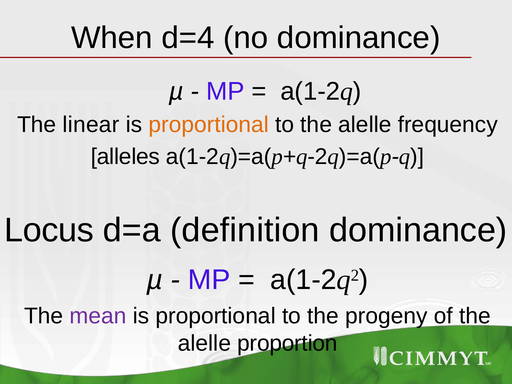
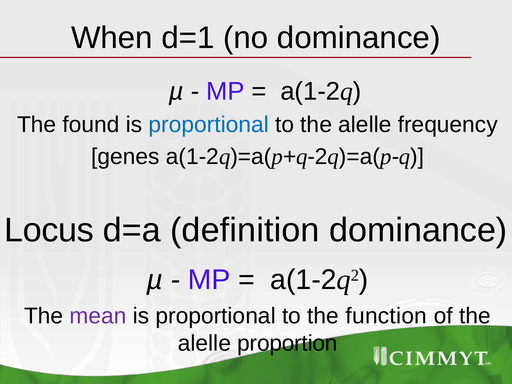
d=4: d=4 -> d=1 (188, 38)
linear: linear -> found (91, 125)
proportional colour: orange -> blue (209, 125)
alleles: alleles -> genes (125, 157)
progeny: progeny -> function (386, 316)
